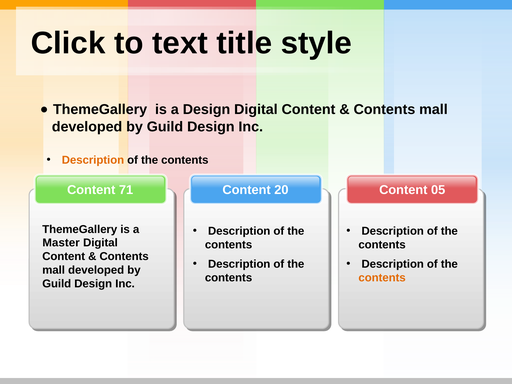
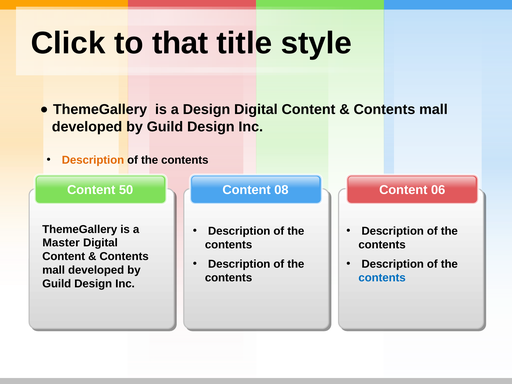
text: text -> that (180, 43)
71: 71 -> 50 (126, 190)
20: 20 -> 08 (281, 190)
05: 05 -> 06 (438, 190)
contents colour: orange -> blue (382, 278)
